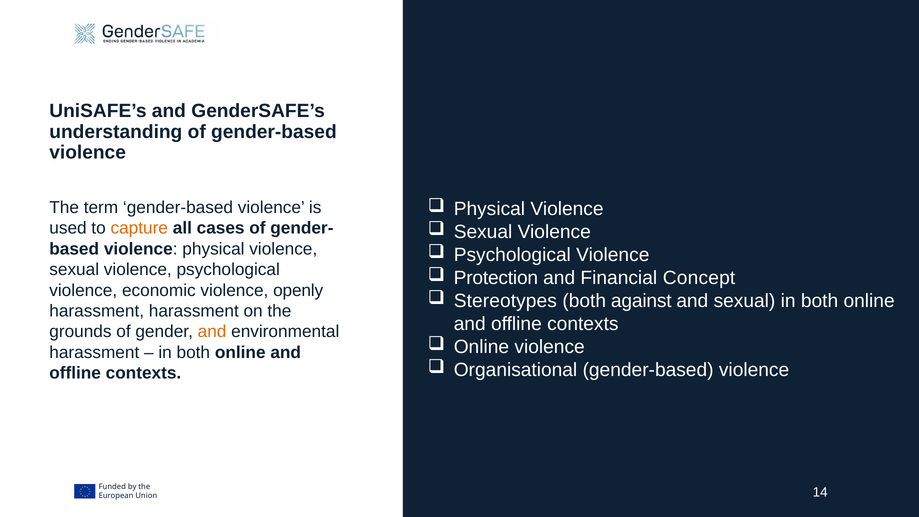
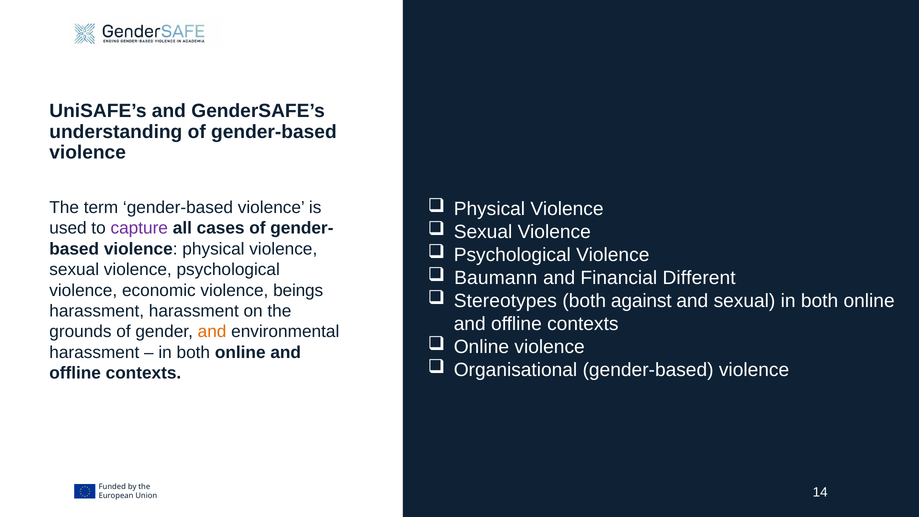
capture colour: orange -> purple (139, 228)
Protection: Protection -> Baumann (496, 278)
Concept: Concept -> Different (699, 278)
openly: openly -> beings (298, 290)
